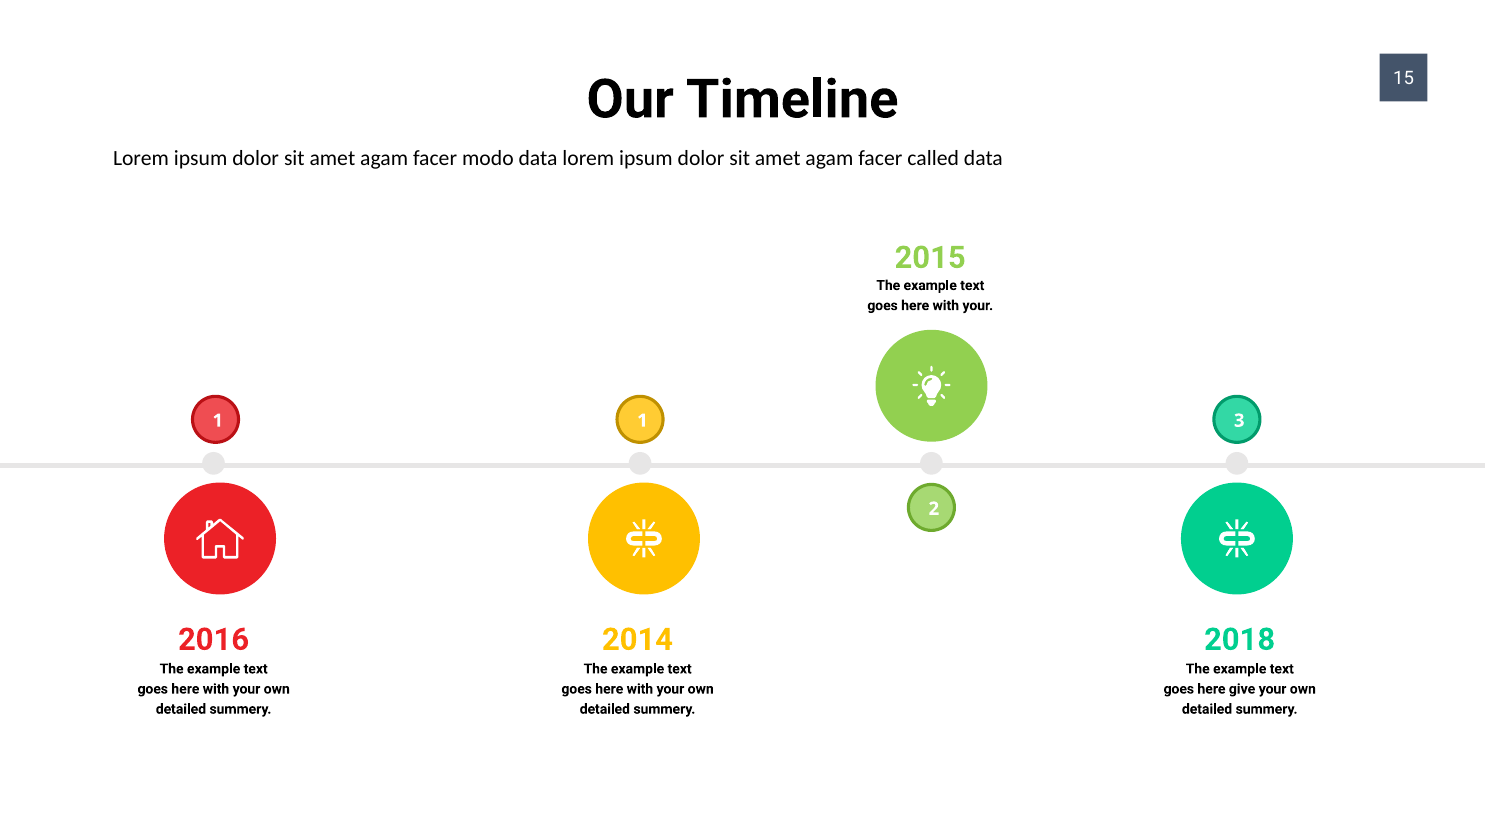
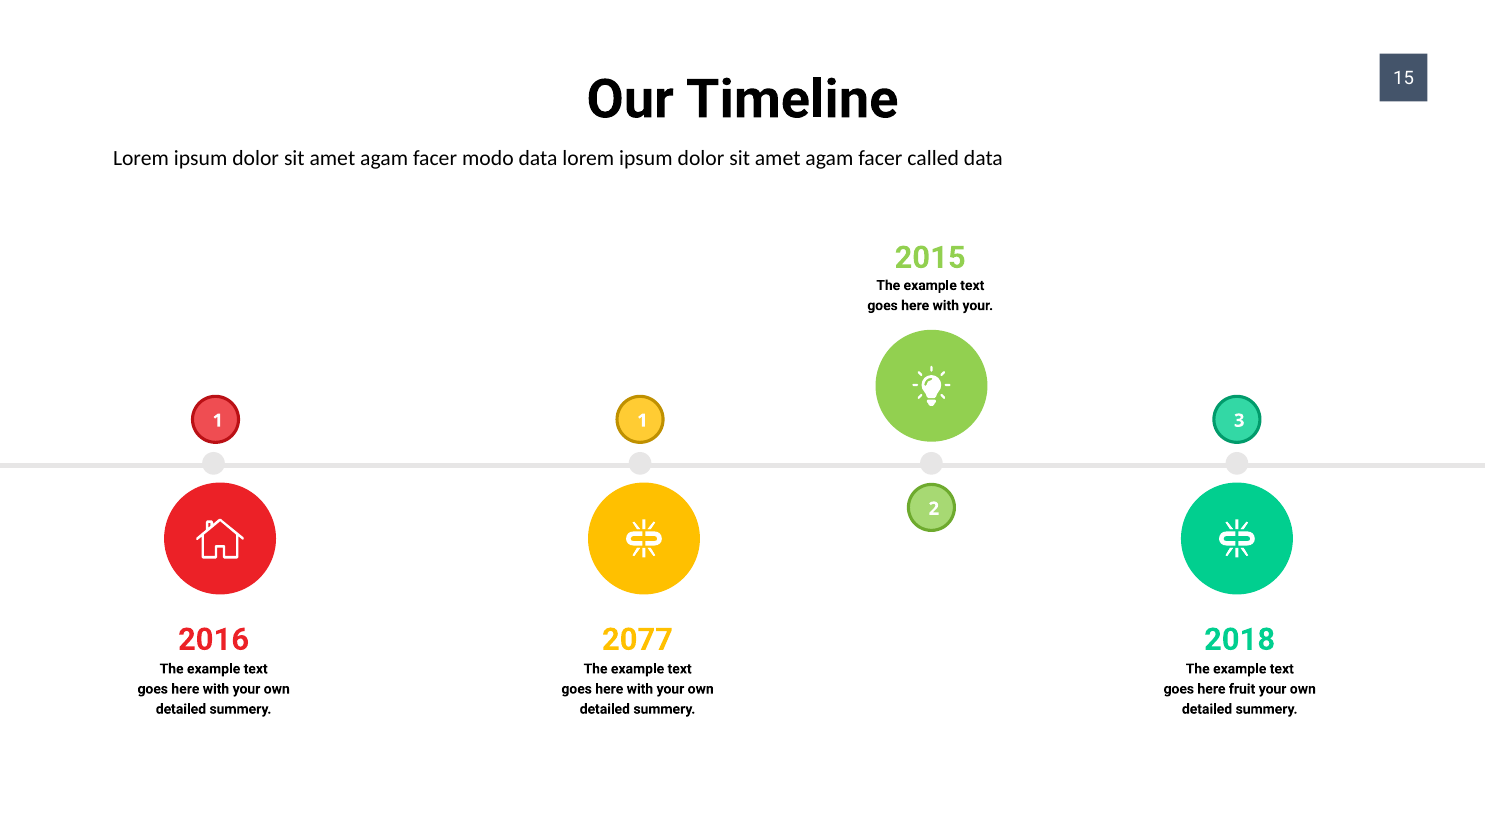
2014: 2014 -> 2077 (637, 640)
give: give -> fruit (1242, 689)
